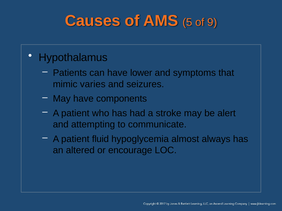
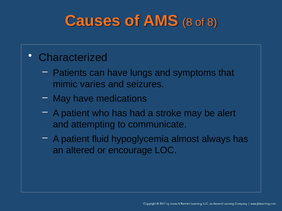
AMS 5: 5 -> 8 (187, 22)
of 9: 9 -> 8 (212, 22)
Hypothalamus: Hypothalamus -> Characterized (73, 58)
lower: lower -> lungs (141, 73)
components: components -> medications (122, 99)
